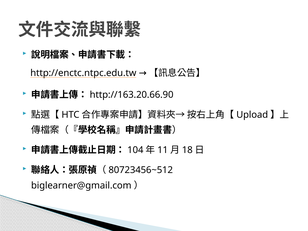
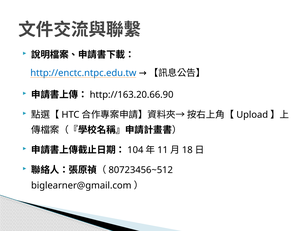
http://enctc.ntpc.edu.tw colour: black -> blue (83, 73)
